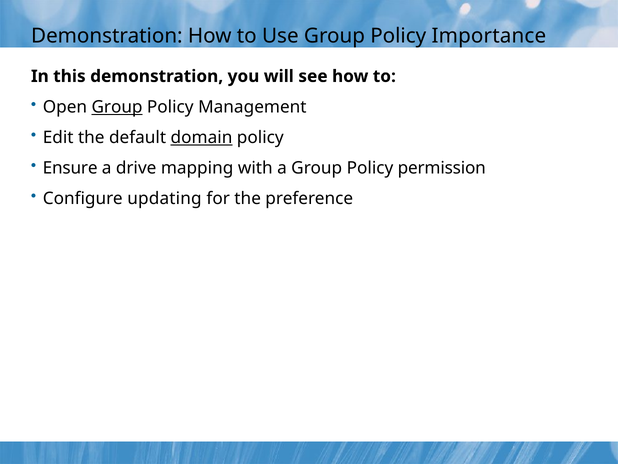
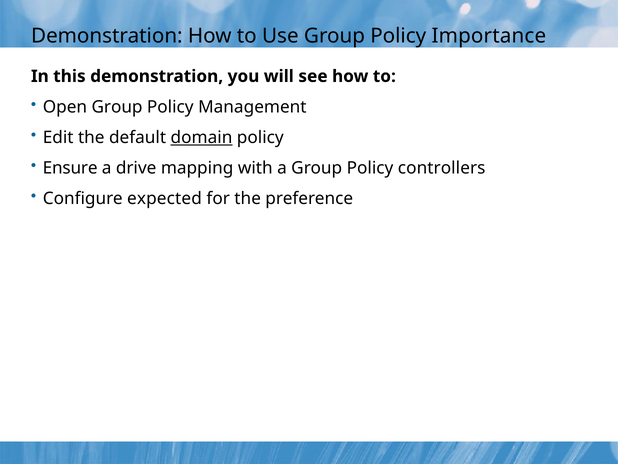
Group underline: present -> none (117, 107)
permission: permission -> controllers (442, 168)
updating: updating -> expected (164, 198)
